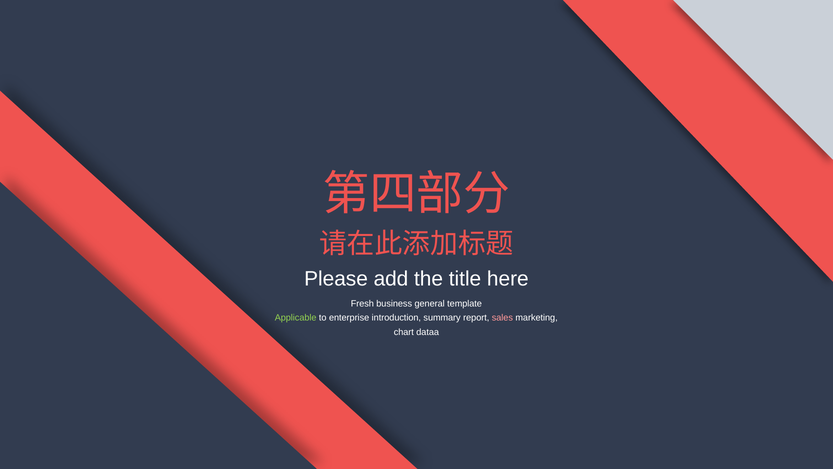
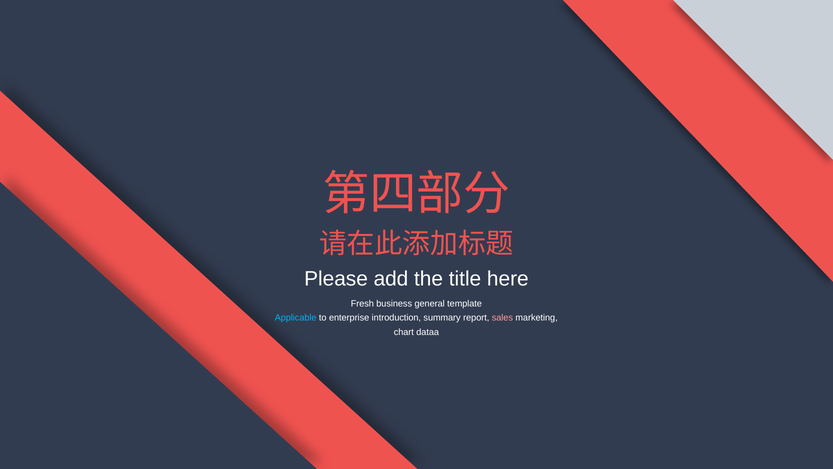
Applicable colour: light green -> light blue (296, 318)
